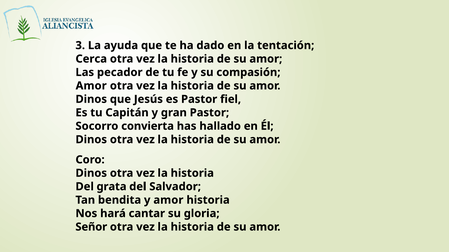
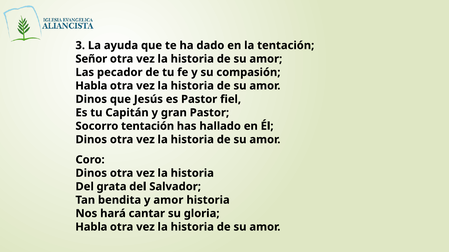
Cerca: Cerca -> Señor (91, 59)
Amor: Amor -> Habla (91, 86)
Socorro convierta: convierta -> tentación (148, 126)
Señor: Señor -> Habla (91, 227)
